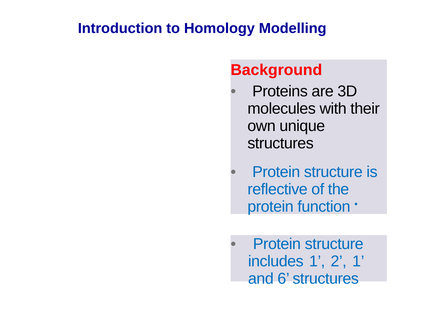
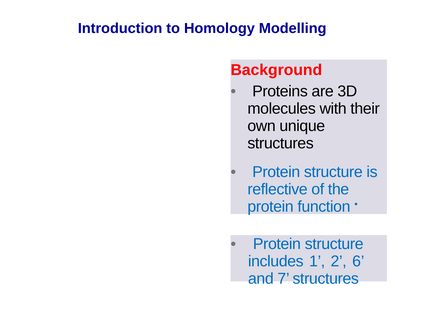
2 1: 1 -> 6 (358, 262)
6: 6 -> 7 (283, 279)
